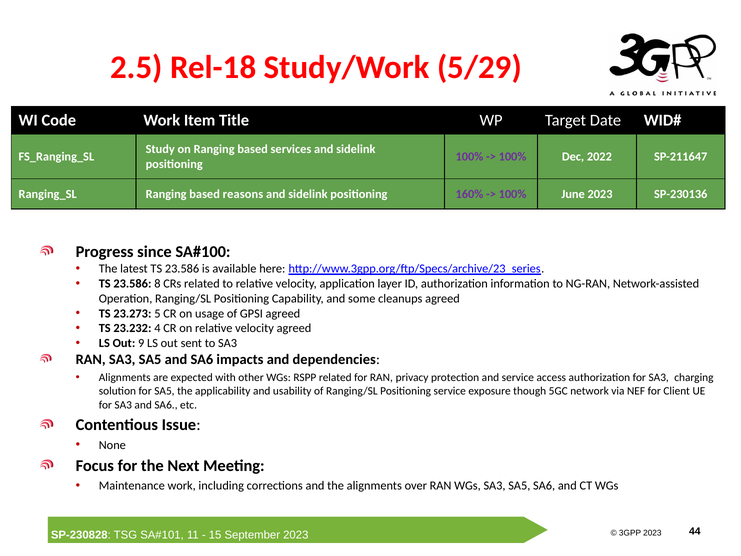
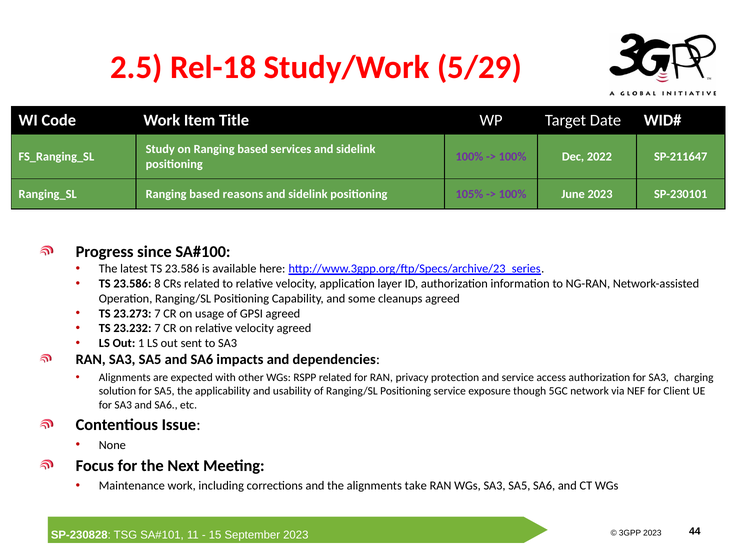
160%: 160% -> 105% (469, 194)
SP-230136: SP-230136 -> SP-230101 (681, 194)
23.273 5: 5 -> 7 (157, 313)
23.232 4: 4 -> 7 (157, 328)
9: 9 -> 1 (141, 343)
over: over -> take (416, 486)
